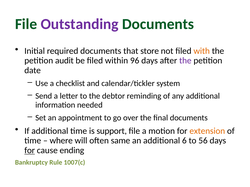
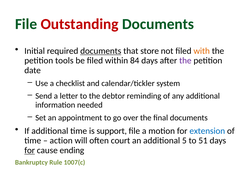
Outstanding colour: purple -> red (80, 24)
documents underline: none -> present (101, 51)
audit: audit -> tools (64, 61)
96: 96 -> 84 (135, 61)
extension colour: orange -> blue (207, 131)
where: where -> action (61, 141)
same: same -> court (121, 141)
6: 6 -> 5 (184, 141)
56: 56 -> 51 (203, 141)
